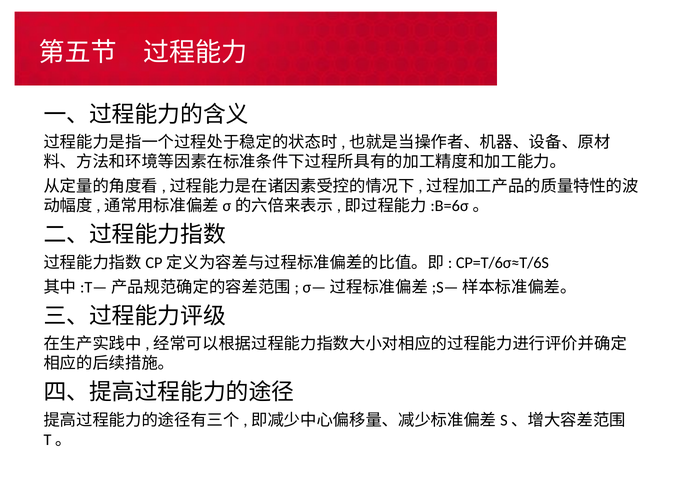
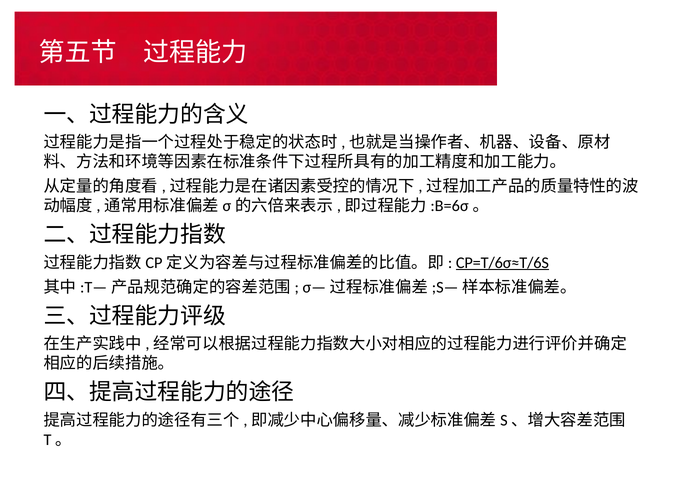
CP=T/6σ≈T/6S underline: none -> present (502, 263)
